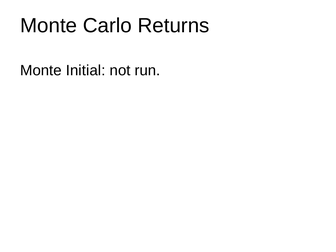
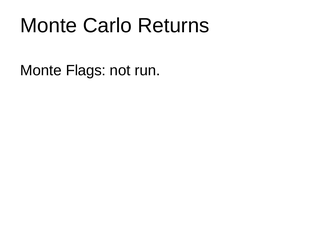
Initial: Initial -> Flags (86, 70)
